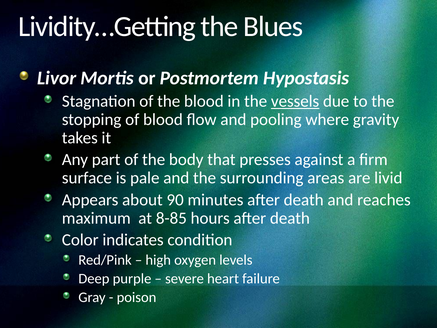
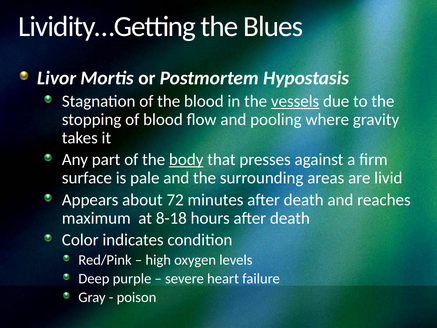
body underline: none -> present (186, 159)
90: 90 -> 72 (175, 200)
8-85: 8-85 -> 8-18 (171, 218)
